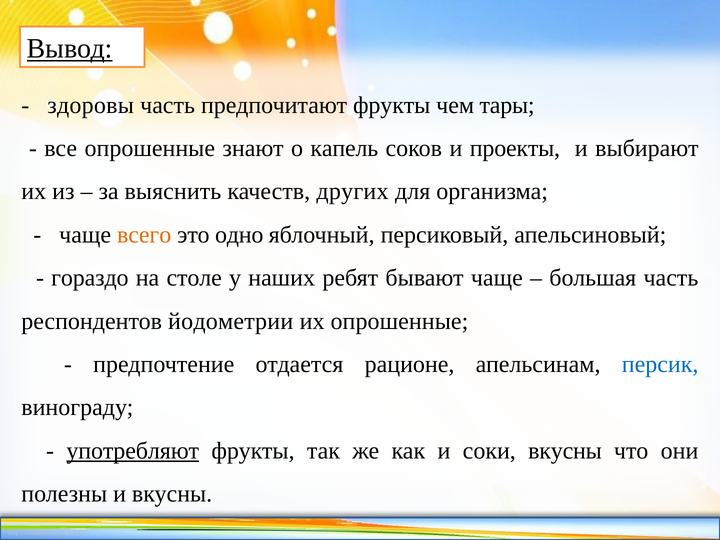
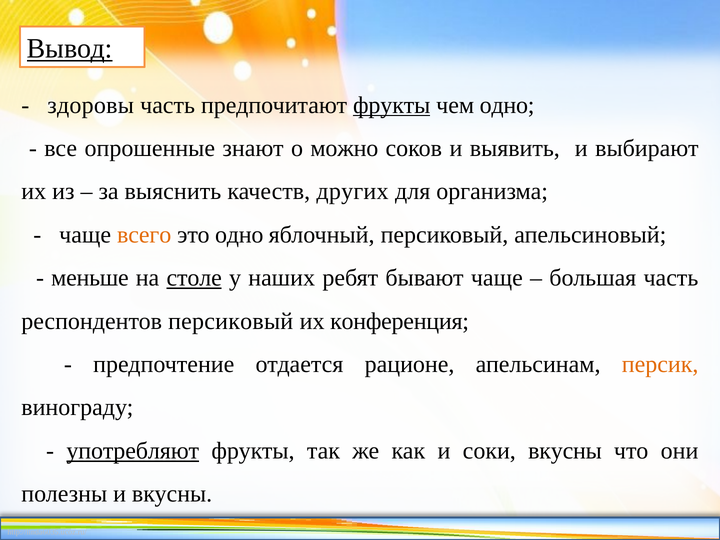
фрукты underline: none -> present (392, 105)
чем тары: тары -> одно (507, 105)
капель: капель -> можно (344, 148)
проекты: проекты -> выявить (515, 148)
гораздо: гораздо -> меньше (90, 278)
столе underline: none -> present (194, 278)
респондентов йодометрии: йодометрии -> персиковый (231, 321)
их опрошенные: опрошенные -> конференция (400, 321)
персик colour: blue -> orange (660, 364)
